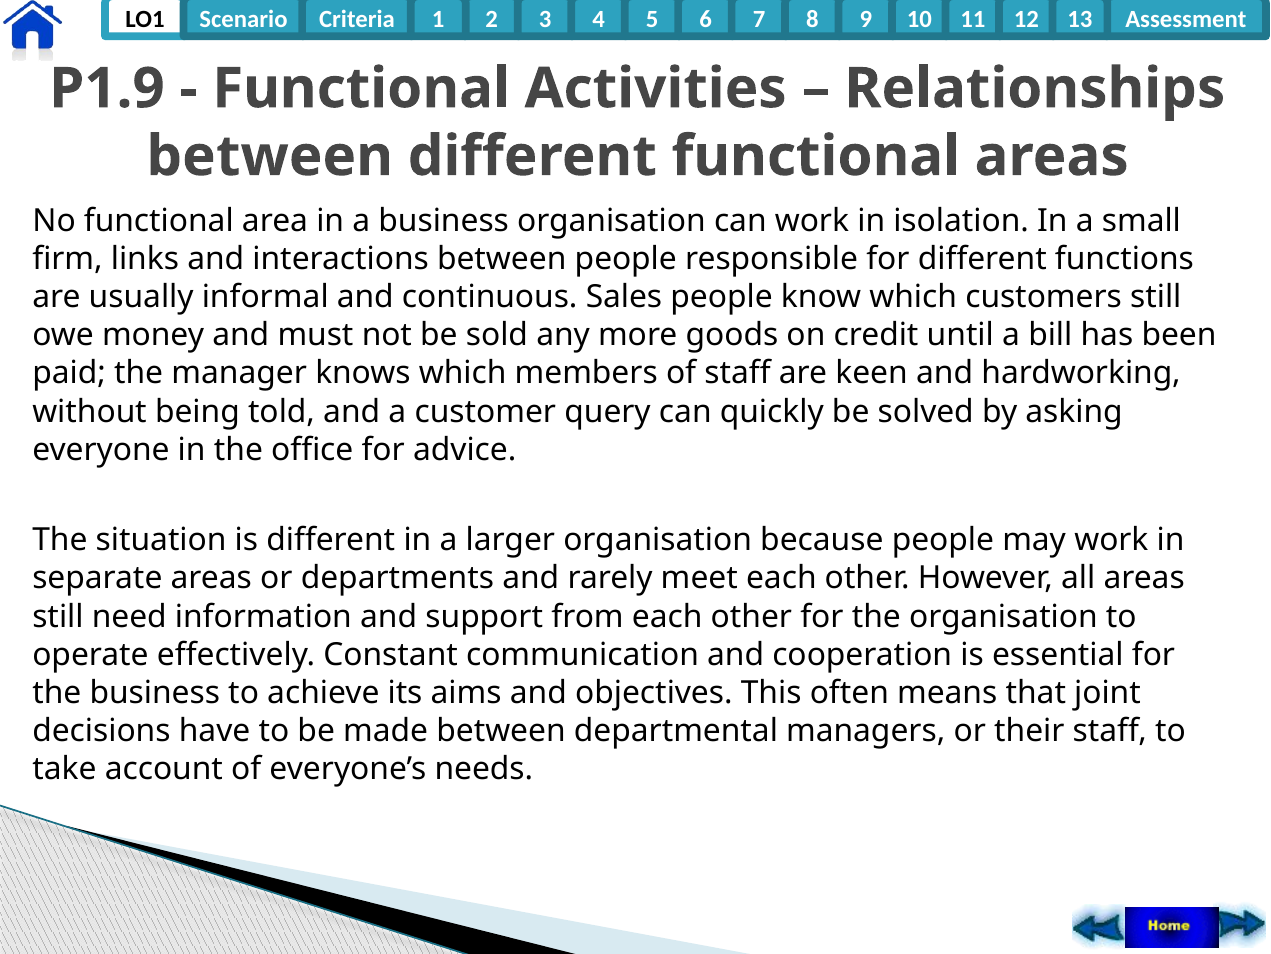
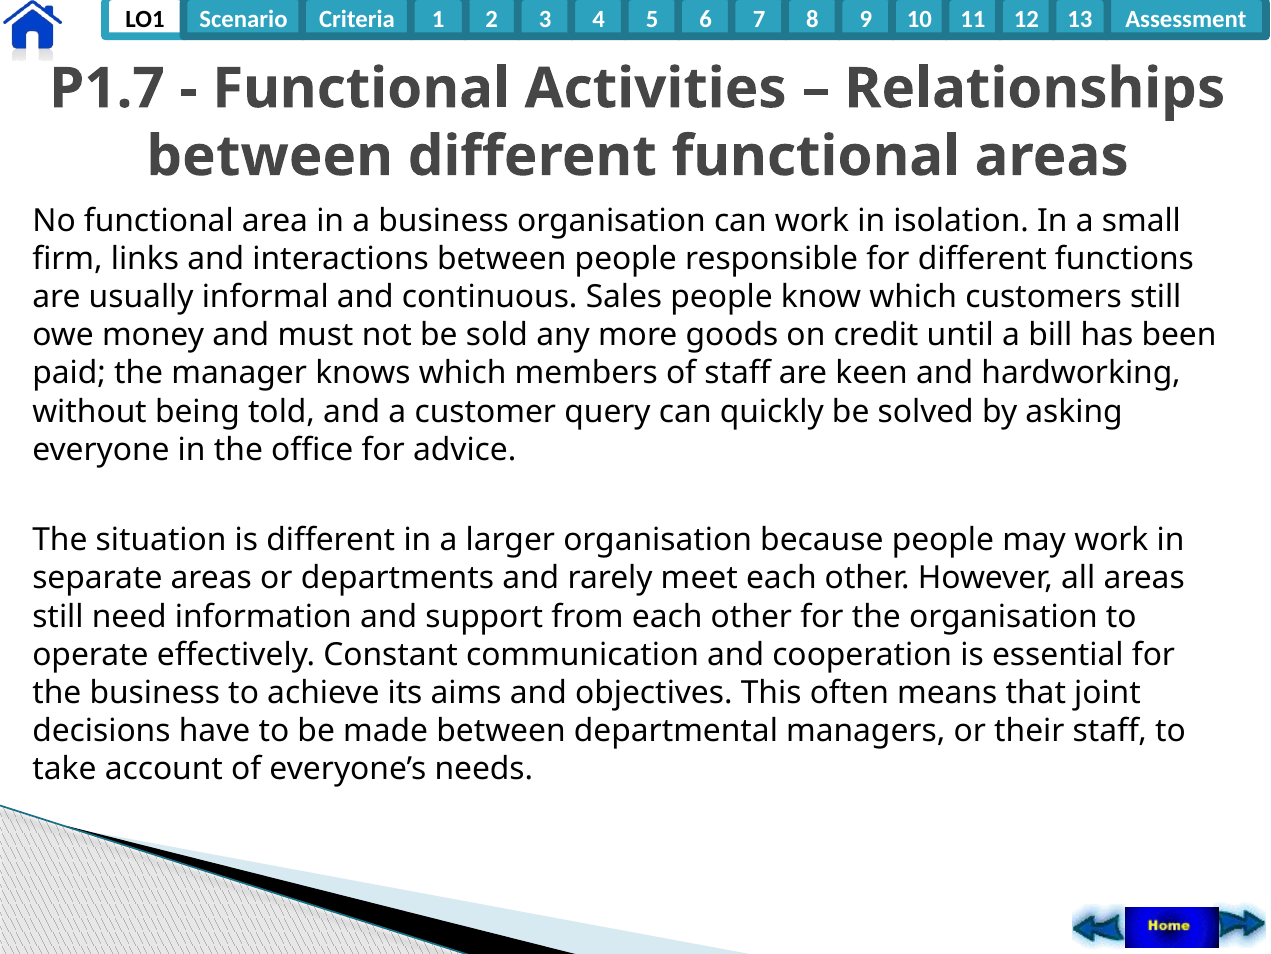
P1.9: P1.9 -> P1.7 (107, 89)
